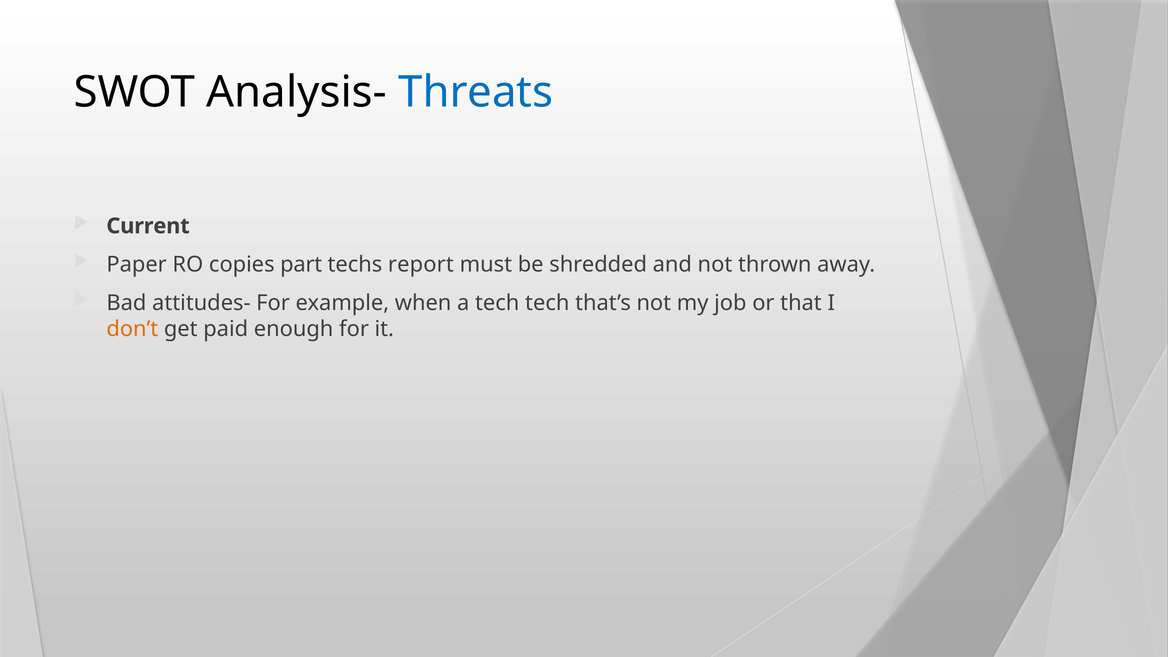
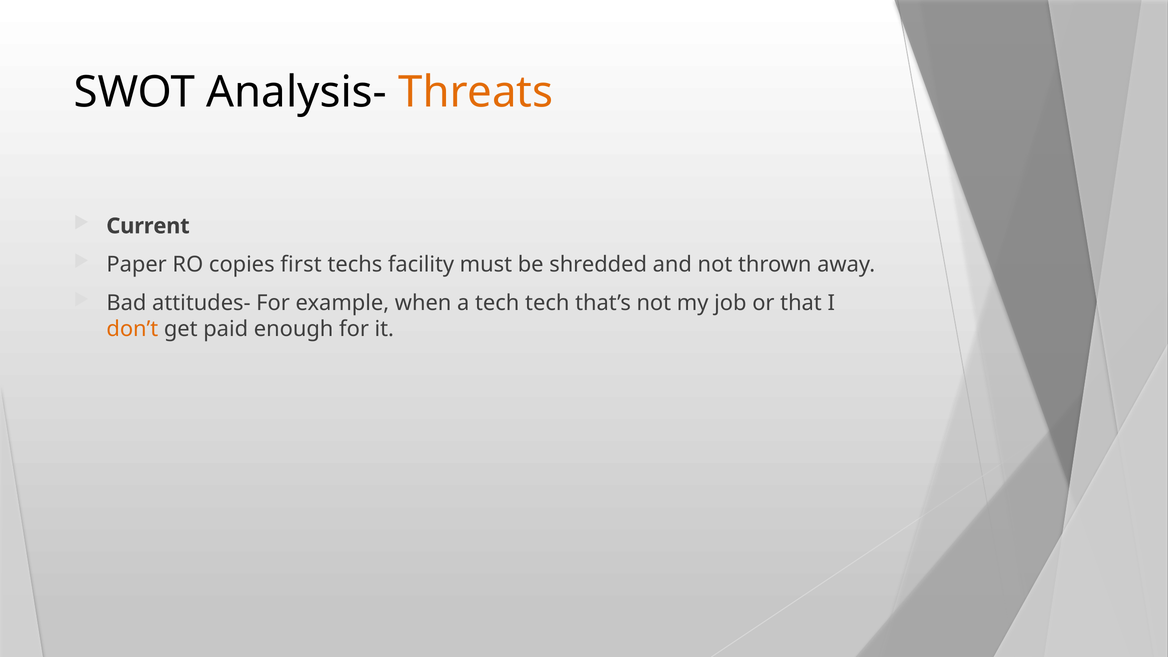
Threats colour: blue -> orange (476, 92)
part: part -> first (301, 265)
report: report -> facility (421, 265)
